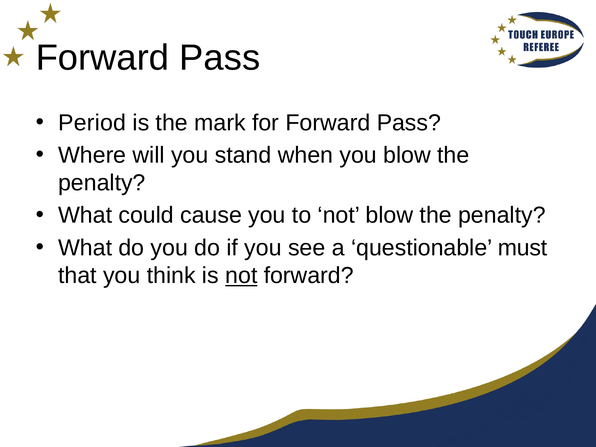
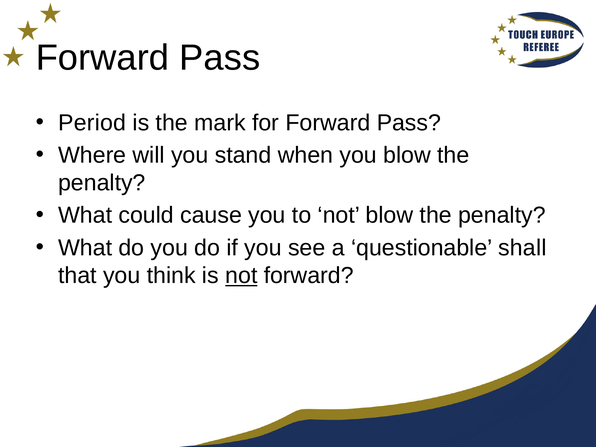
must: must -> shall (522, 248)
